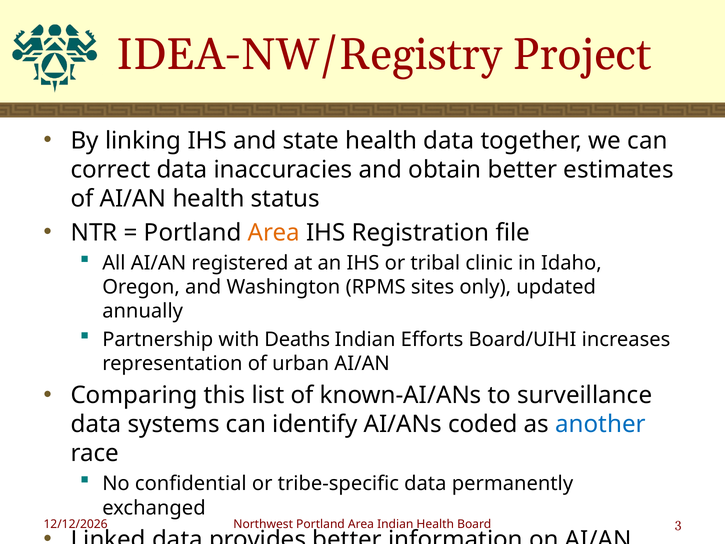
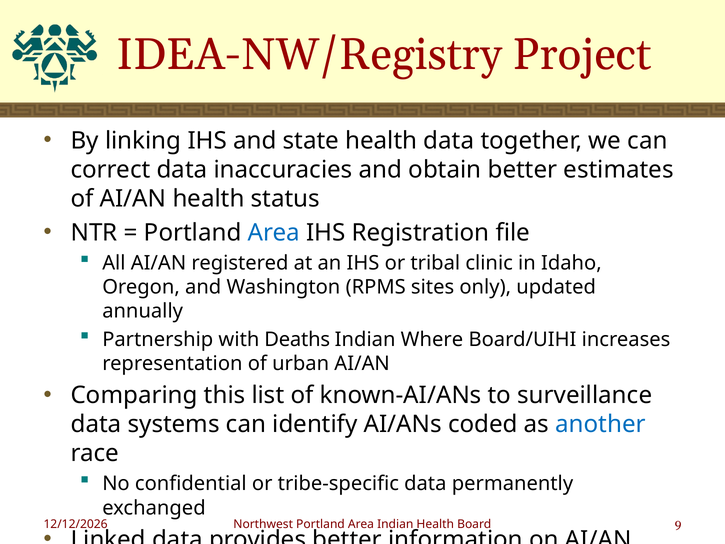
Area colour: orange -> blue (274, 232)
Efforts: Efforts -> Where (432, 339)
3: 3 -> 9 (678, 524)
